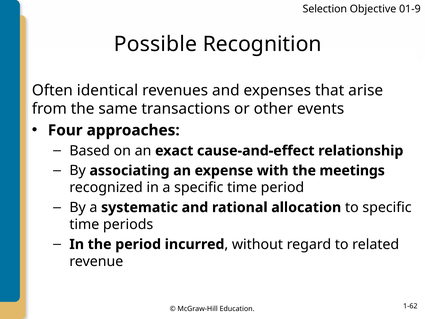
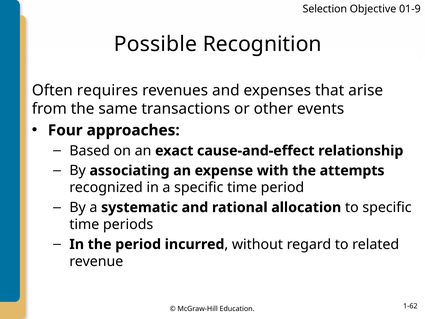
identical: identical -> requires (107, 90)
meetings: meetings -> attempts (352, 170)
